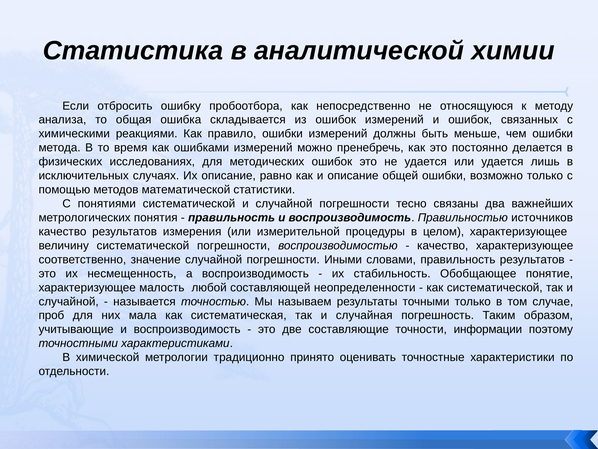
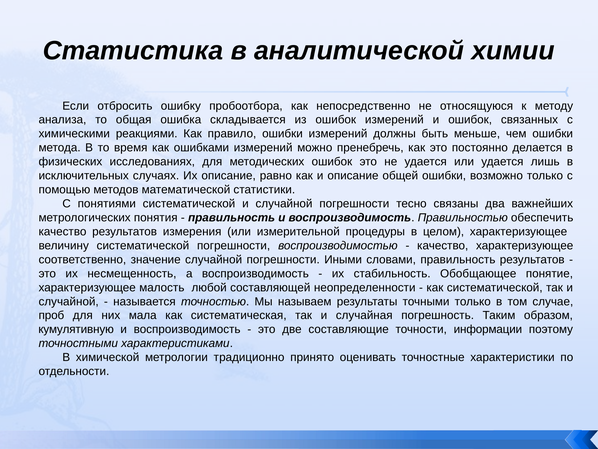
источников: источников -> обеспечить (542, 217)
учитывающие: учитывающие -> кумулятивную (76, 329)
